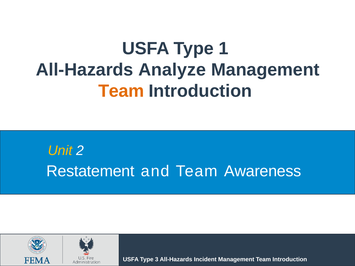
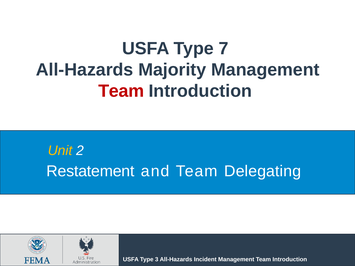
1: 1 -> 7 (224, 49)
Analyze: Analyze -> Majority (172, 70)
Team colour: orange -> red (121, 91)
Awareness: Awareness -> Delegating (263, 171)
